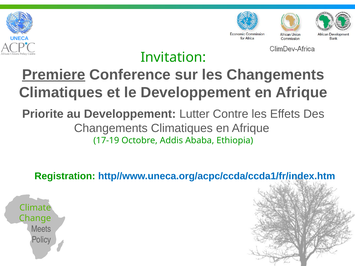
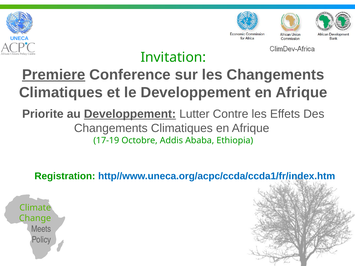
Developpement underline: none -> present (130, 114)
